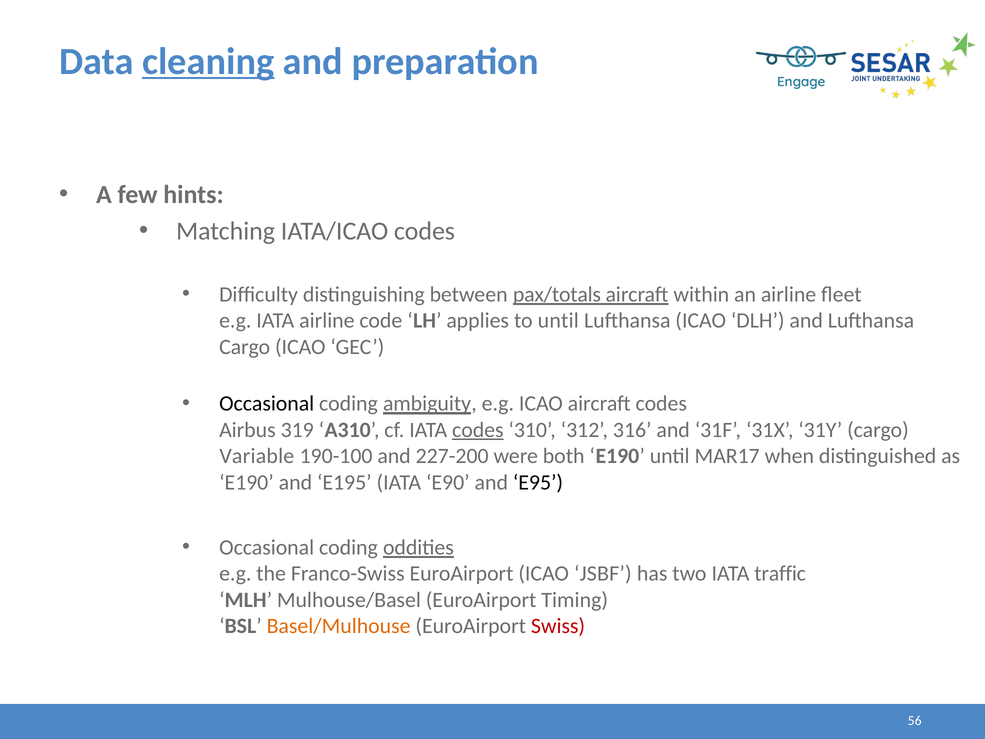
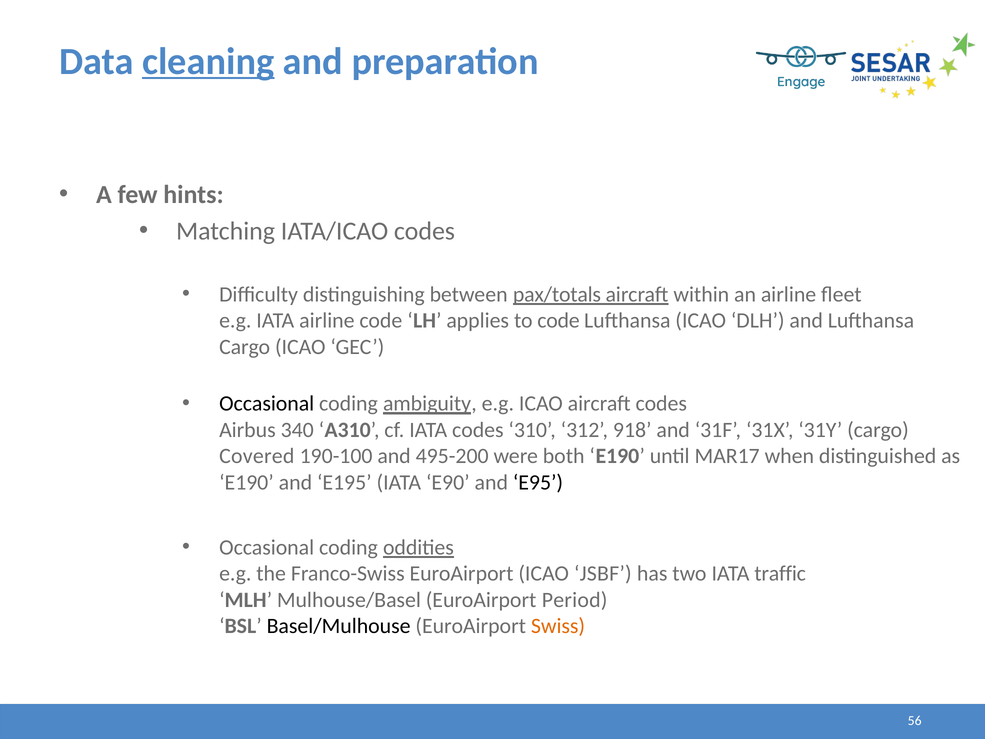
to until: until -> code (558, 321)
319: 319 -> 340 (297, 430)
codes underline: present -> none (478, 430)
316: 316 -> 918 (632, 430)
Variable: Variable -> Covered (257, 456)
227-200: 227-200 -> 495-200 (452, 456)
Timing: Timing -> Period (575, 600)
Basel/Mulhouse colour: orange -> black (339, 626)
Swiss colour: red -> orange (558, 626)
